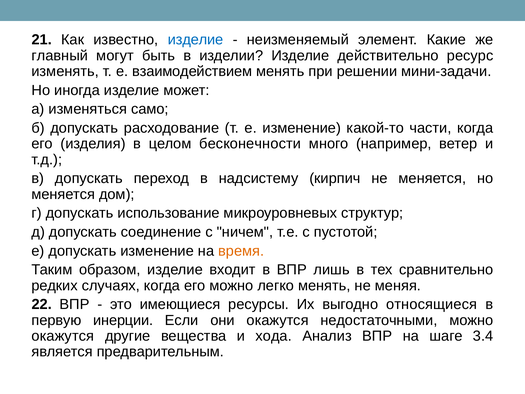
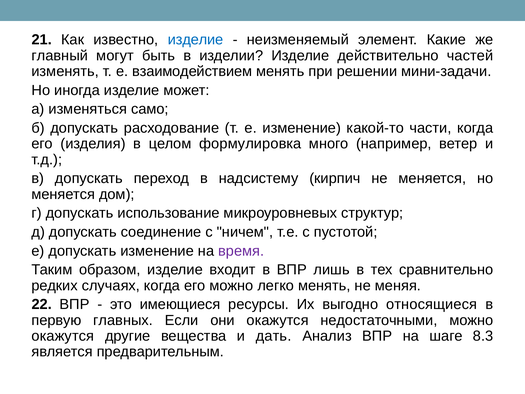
ресурс: ресурс -> частей (470, 56)
бесконечности: бесконечности -> формулировка (250, 144)
время colour: orange -> purple (241, 251)
инерции: инерции -> главных (123, 320)
хода: хода -> дать (274, 336)
3.4: 3.4 -> 8.3 (483, 336)
